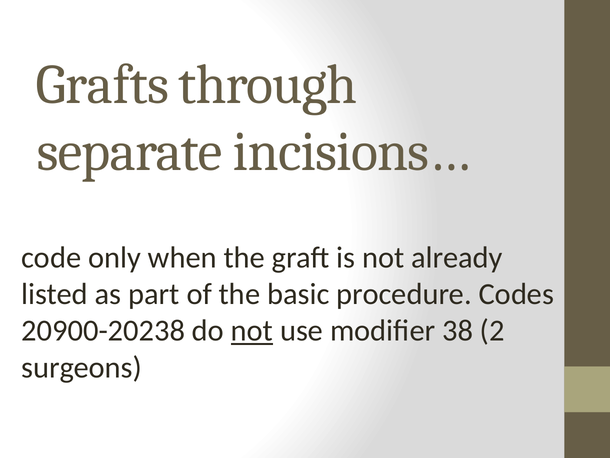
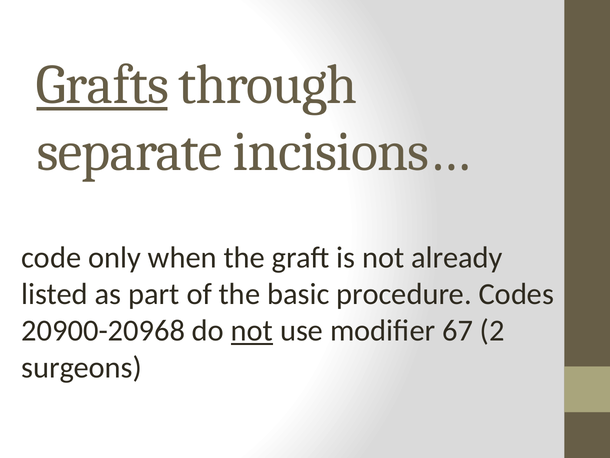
Grafts underline: none -> present (102, 85)
20900-20238: 20900-20238 -> 20900-20968 (103, 331)
38: 38 -> 67 (458, 331)
